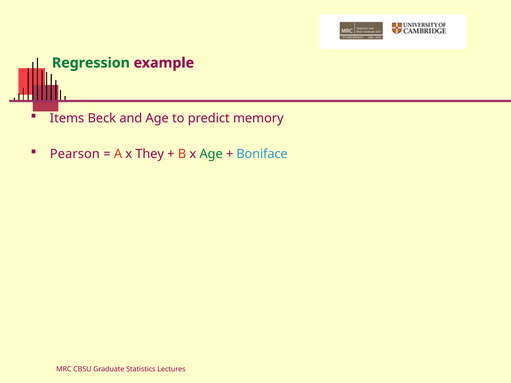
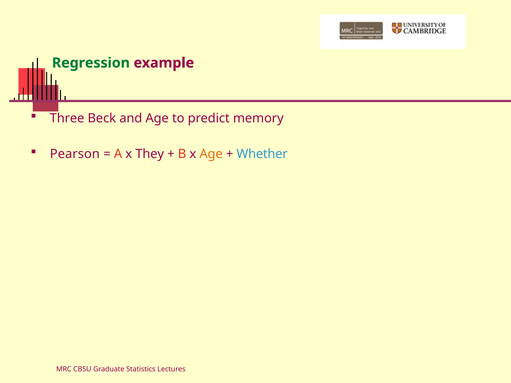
Items: Items -> Three (67, 118)
Age colour: green -> orange (211, 154)
Boniface: Boniface -> Whether (262, 154)
